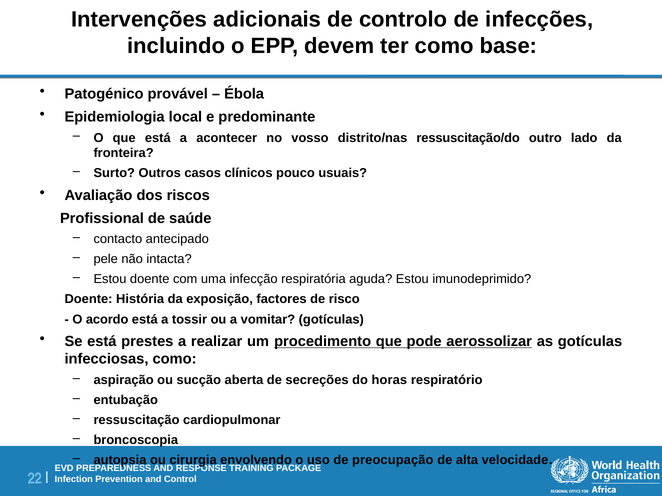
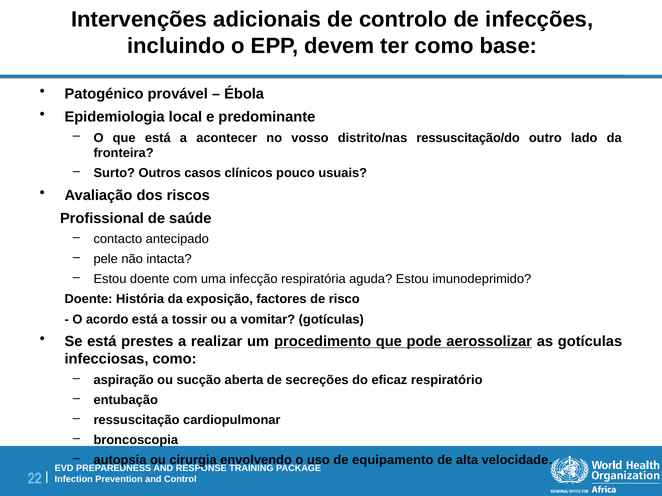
horas: horas -> eficaz (389, 380)
preocupação: preocupação -> equipamento (393, 460)
